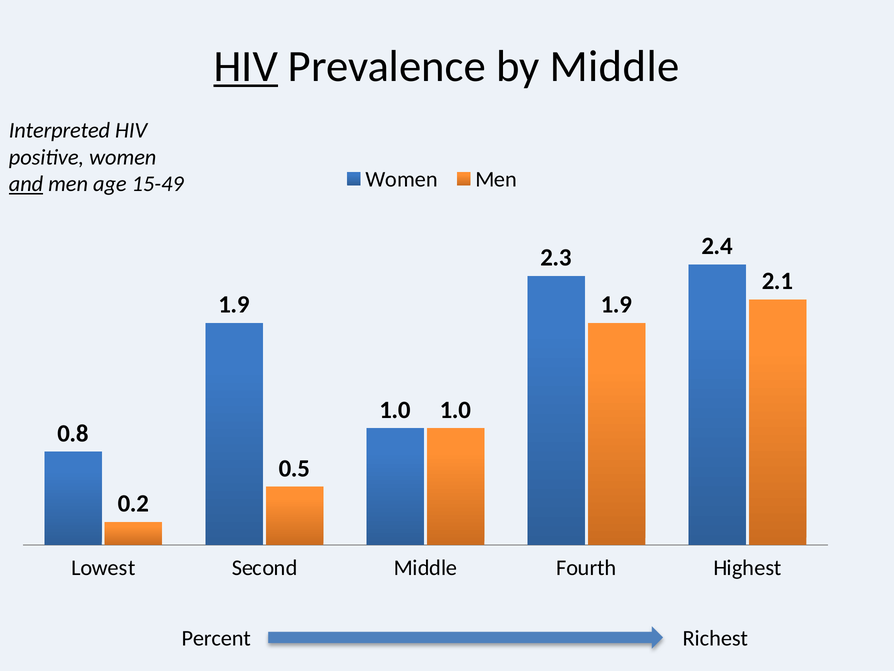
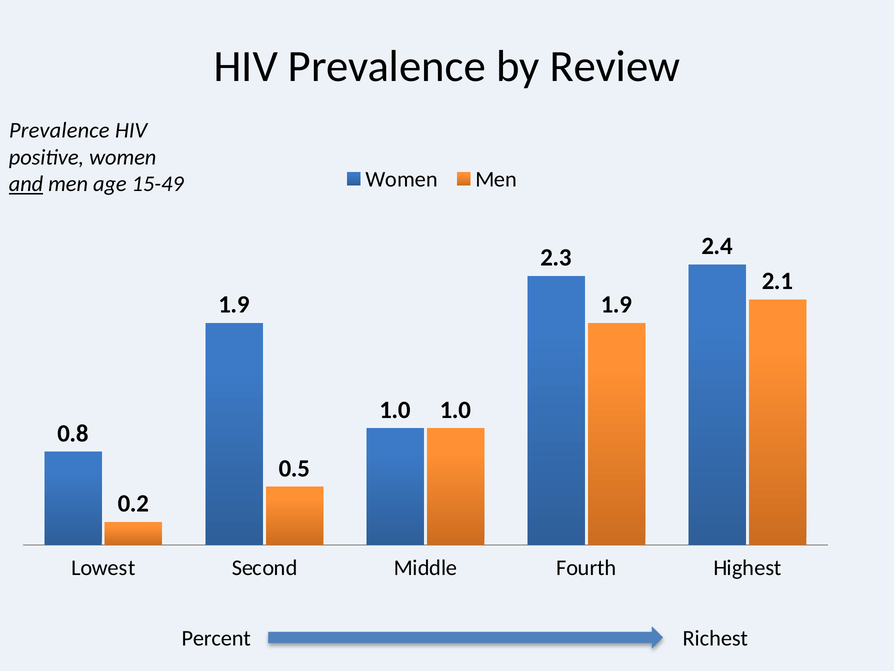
HIV underline: present -> none (246, 66)
by Middle: Middle -> Review (615, 66)
Interpreted: Interpreted -> Prevalence (59, 130)
